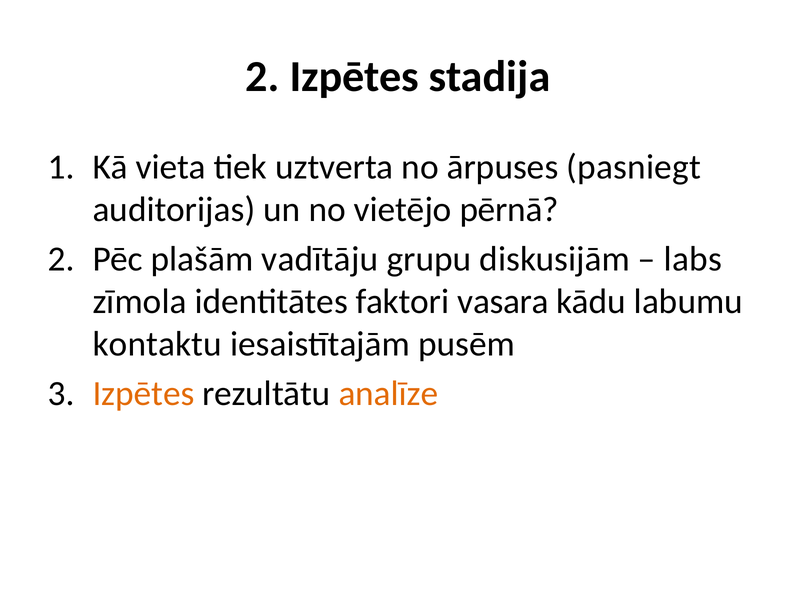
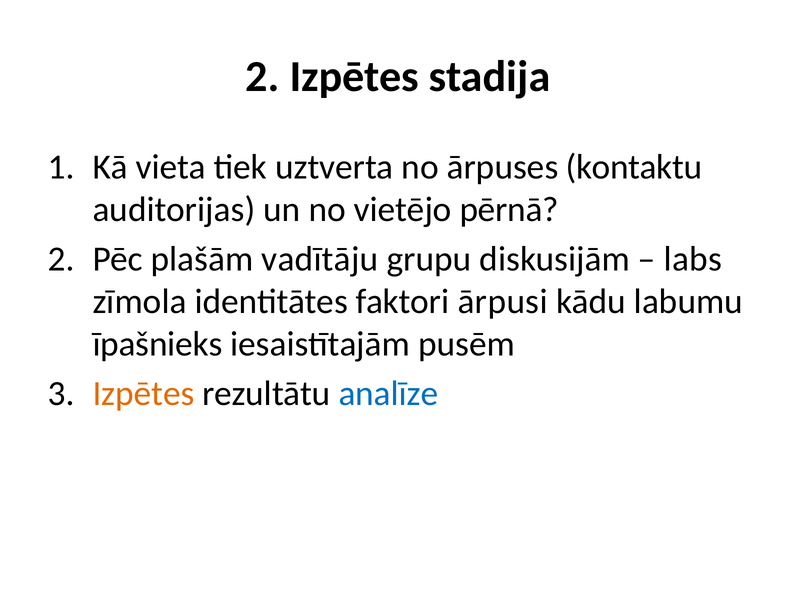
pasniegt: pasniegt -> kontaktu (634, 167)
vasara: vasara -> ārpusi (503, 301)
kontaktu: kontaktu -> īpašnieks (157, 344)
analīze colour: orange -> blue (388, 393)
